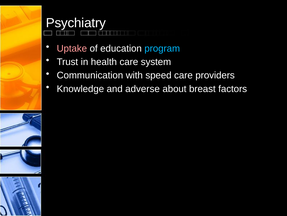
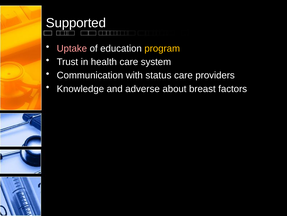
Psychiatry: Psychiatry -> Supported (76, 23)
program colour: light blue -> yellow (162, 48)
speed: speed -> status (158, 75)
